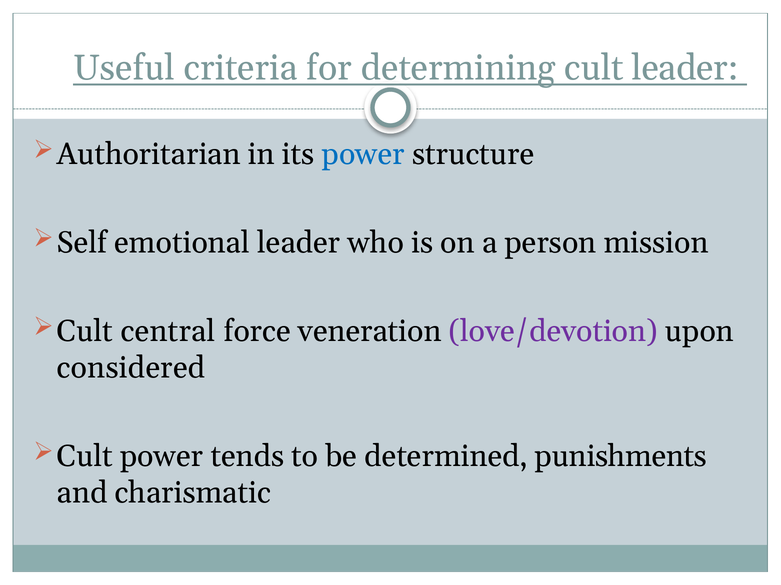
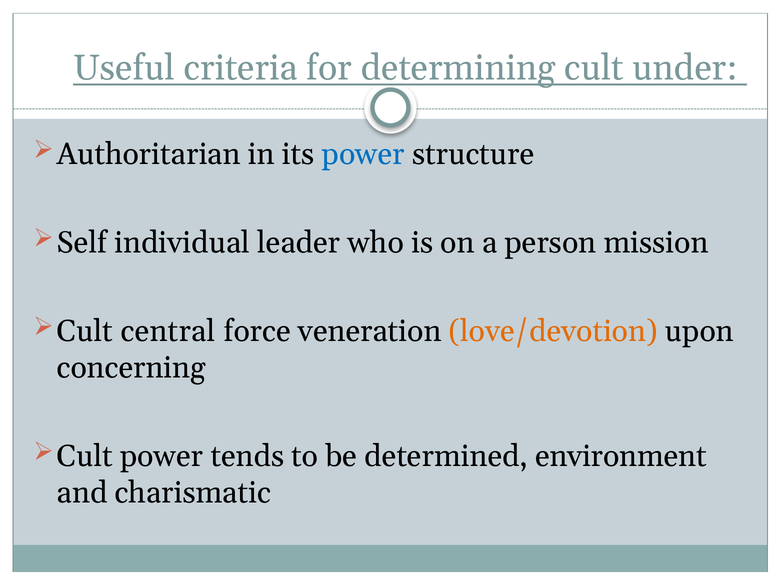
cult leader: leader -> under (685, 68)
emotional: emotional -> individual (182, 243)
love/devotion colour: purple -> orange (553, 332)
considered: considered -> concerning (131, 368)
punishments: punishments -> environment (621, 457)
